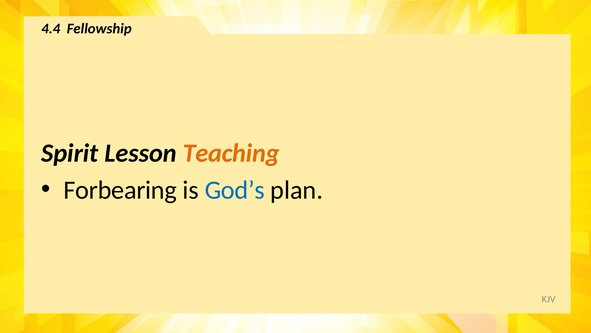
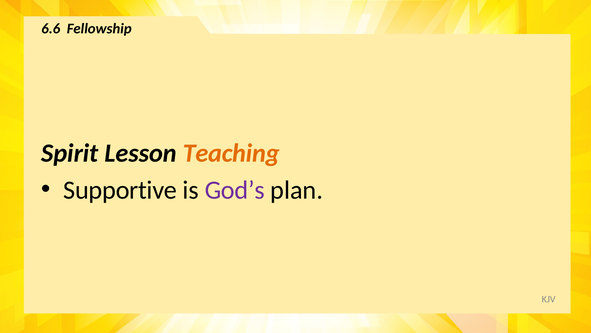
4.4: 4.4 -> 6.6 (51, 29)
Forbearing: Forbearing -> Supportive (120, 190)
God’s colour: blue -> purple (235, 190)
